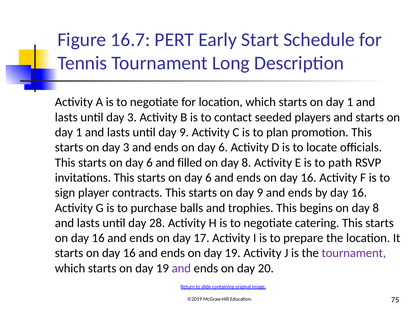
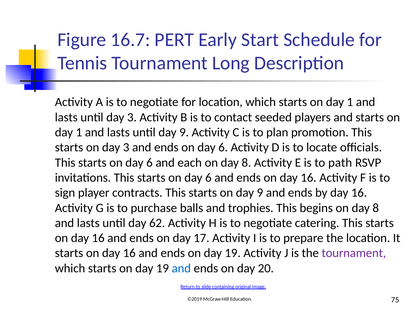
filled: filled -> each (190, 163)
28: 28 -> 62 (157, 223)
and colour: purple -> blue (181, 268)
